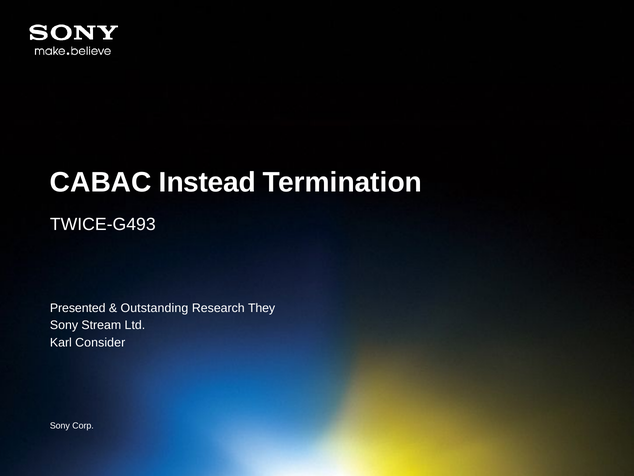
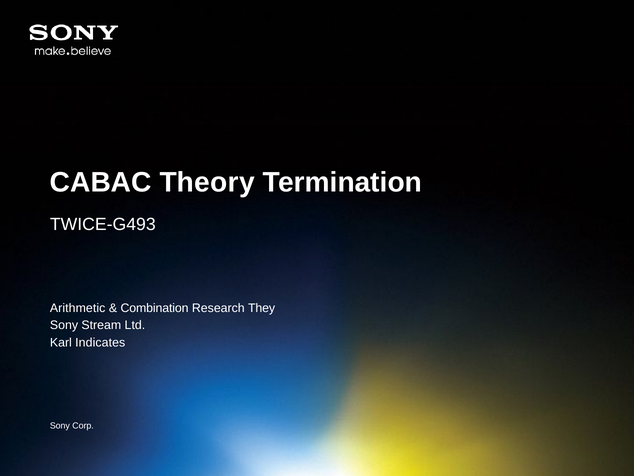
Instead: Instead -> Theory (207, 182)
Presented: Presented -> Arithmetic (78, 308)
Outstanding: Outstanding -> Combination (155, 308)
Consider: Consider -> Indicates (100, 342)
